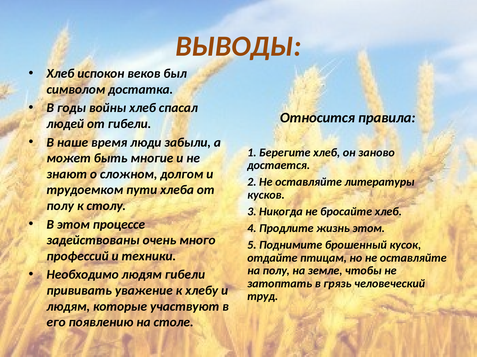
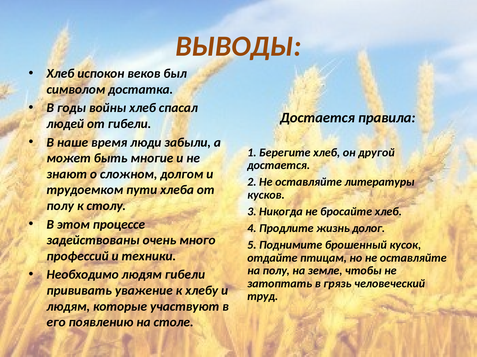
Относится: Относится -> Достается (318, 118)
заново: заново -> другой (376, 153)
жизнь этом: этом -> долог (369, 229)
